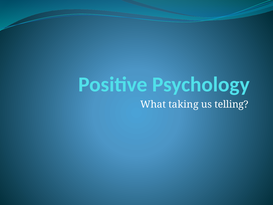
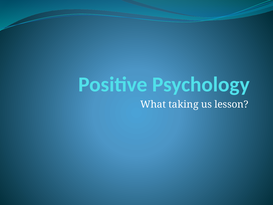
telling: telling -> lesson (231, 104)
